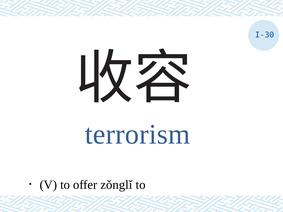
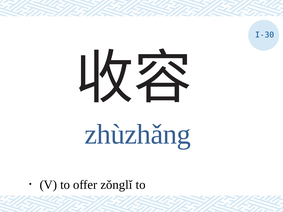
terrorism: terrorism -> zhùzhǎng (138, 135)
